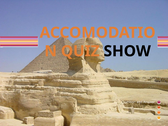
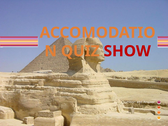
SHOW colour: black -> red (127, 51)
